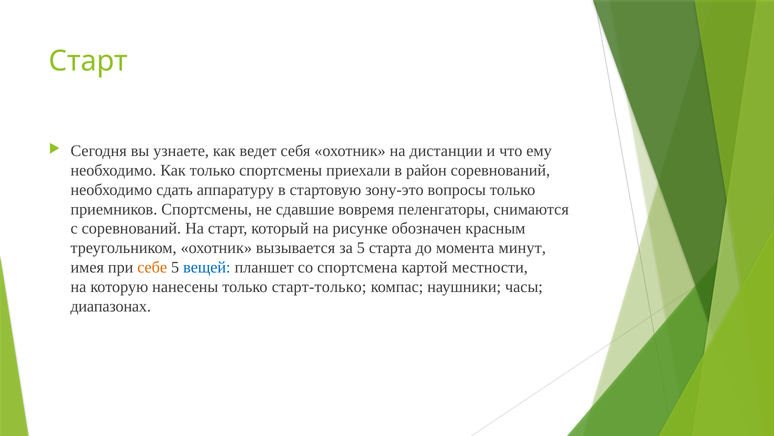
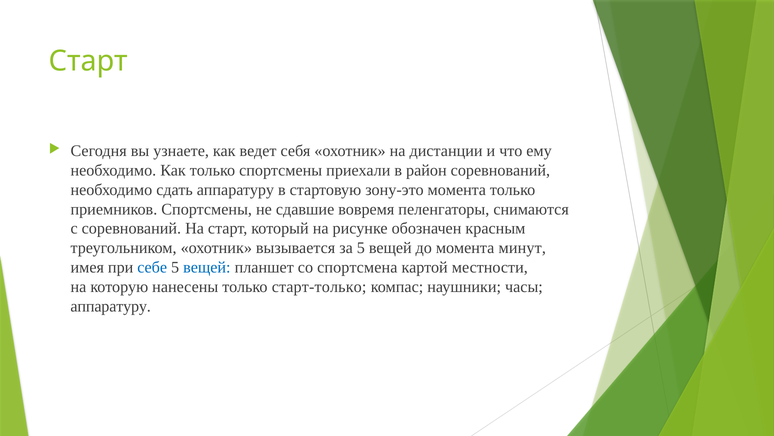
зону-это вопросы: вопросы -> момента (457, 190)
за 5 старта: старта -> вещей (390, 248)
себе colour: orange -> blue (152, 267)
диапазонах: диапазонах -> аппаратуру (111, 306)
